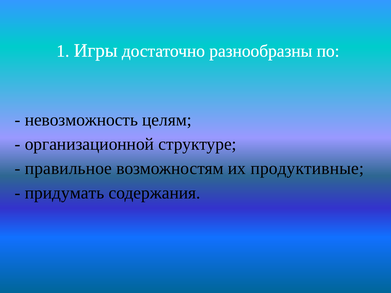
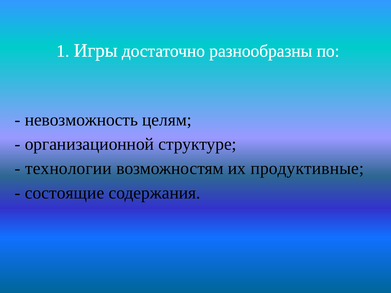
правильное: правильное -> технологии (68, 169)
придумать: придумать -> состоящие (65, 193)
